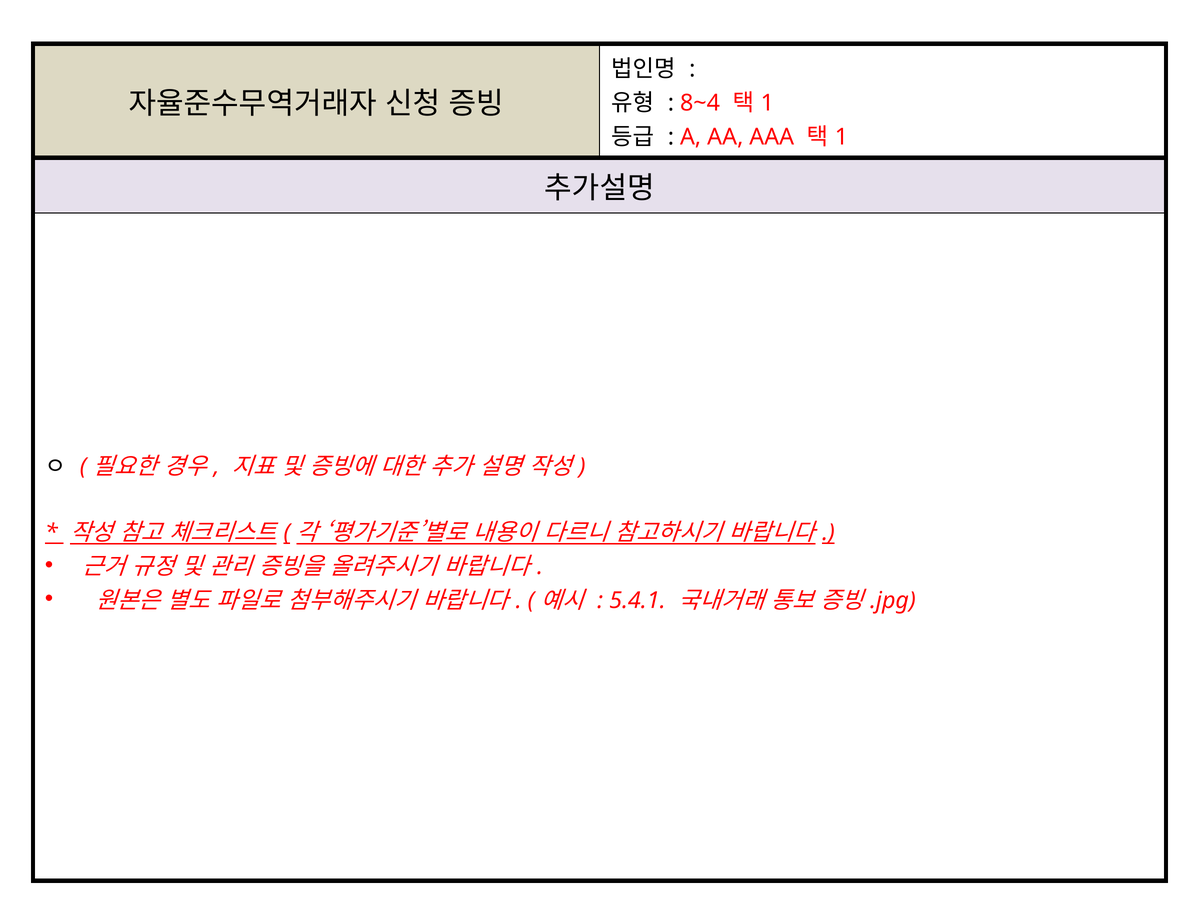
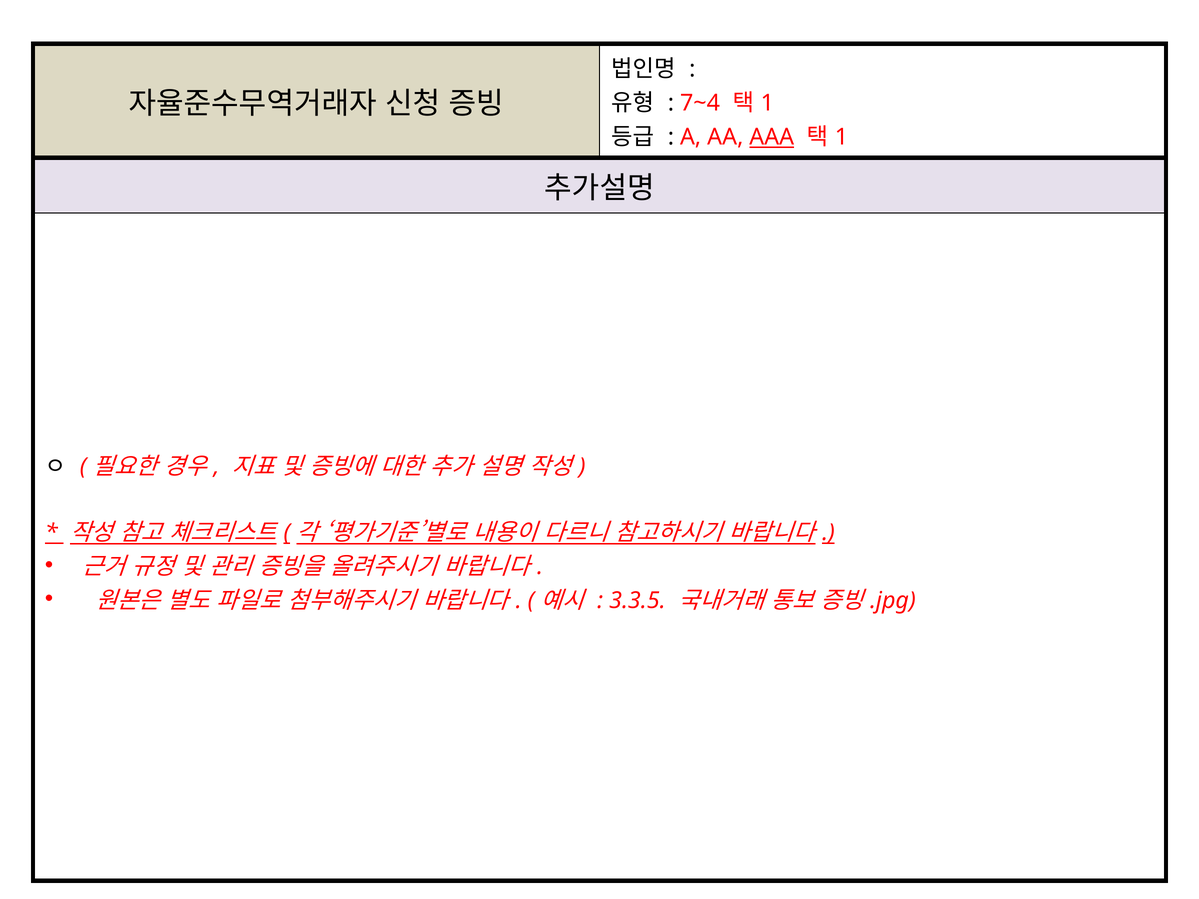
8~4: 8~4 -> 7~4 (700, 103)
AAA underline: none -> present (772, 137)
5.4.1: 5.4.1 -> 3.3.5 (637, 601)
